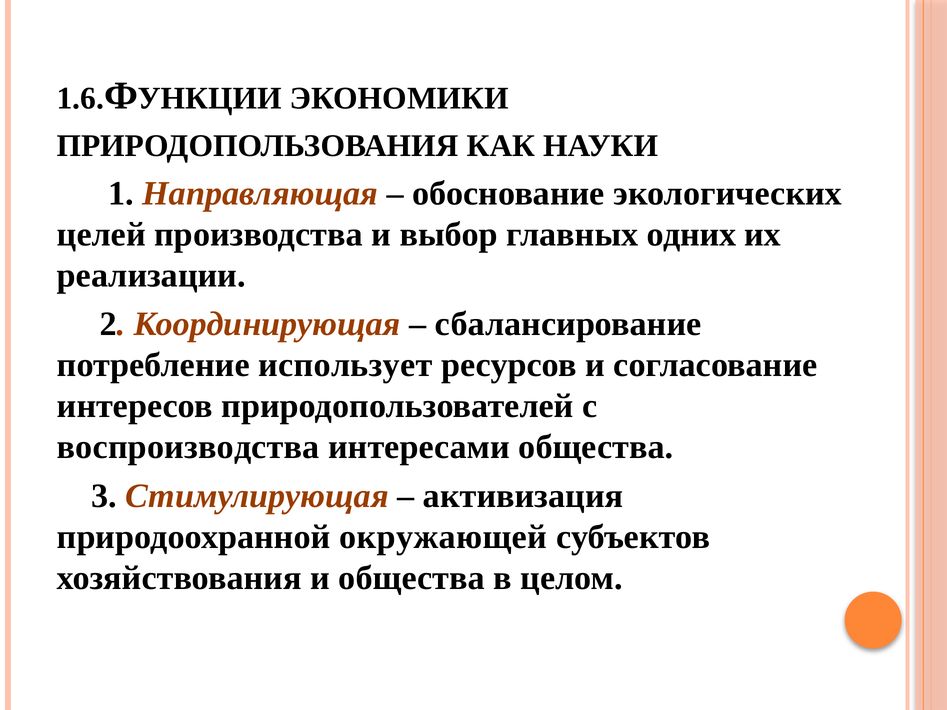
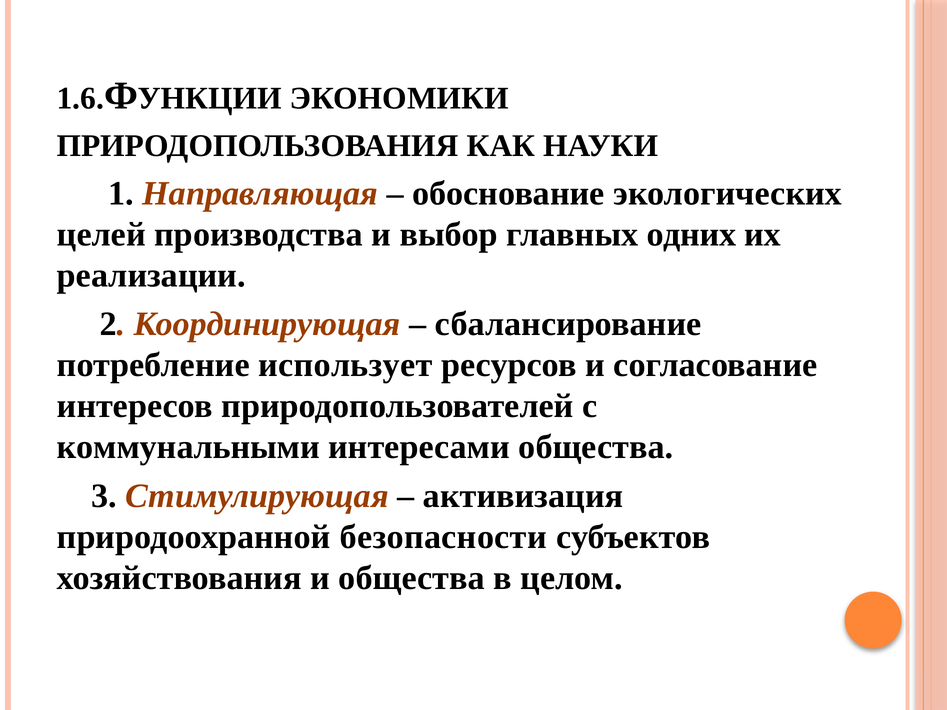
воспроизводства: воспроизводства -> коммунальными (188, 447)
окружающей: окружающей -> безопасности (443, 537)
